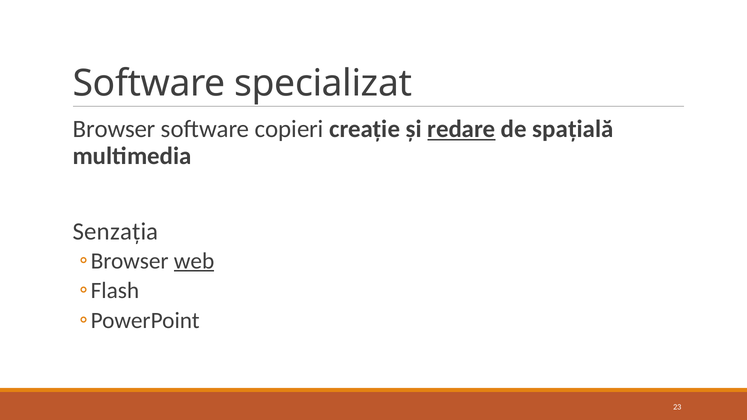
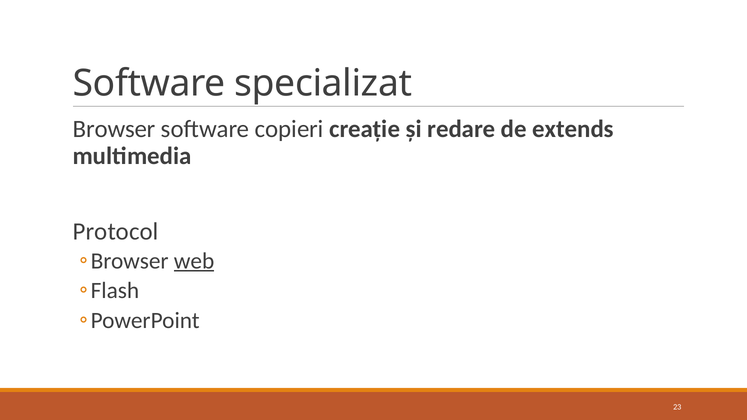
redare underline: present -> none (461, 129)
spațială: spațială -> extends (573, 129)
Senzația: Senzația -> Protocol (116, 232)
